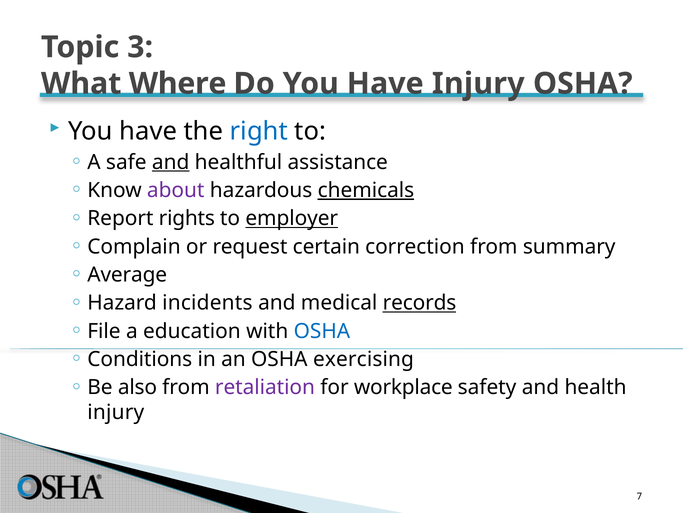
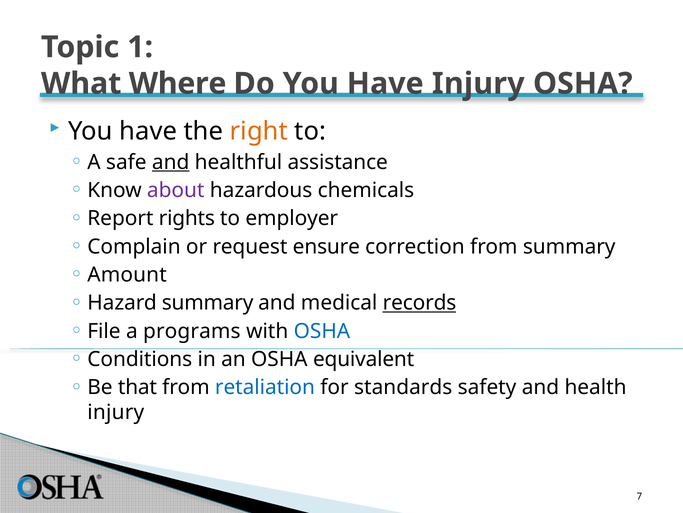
3: 3 -> 1 (140, 47)
right colour: blue -> orange (259, 131)
chemicals underline: present -> none (366, 190)
employer underline: present -> none (292, 218)
certain: certain -> ensure (326, 246)
Average: Average -> Amount (127, 274)
Hazard incidents: incidents -> summary (208, 303)
education: education -> programs (192, 331)
exercising: exercising -> equivalent (364, 359)
also: also -> that (137, 387)
retaliation colour: purple -> blue (265, 387)
workplace: workplace -> standards (403, 387)
